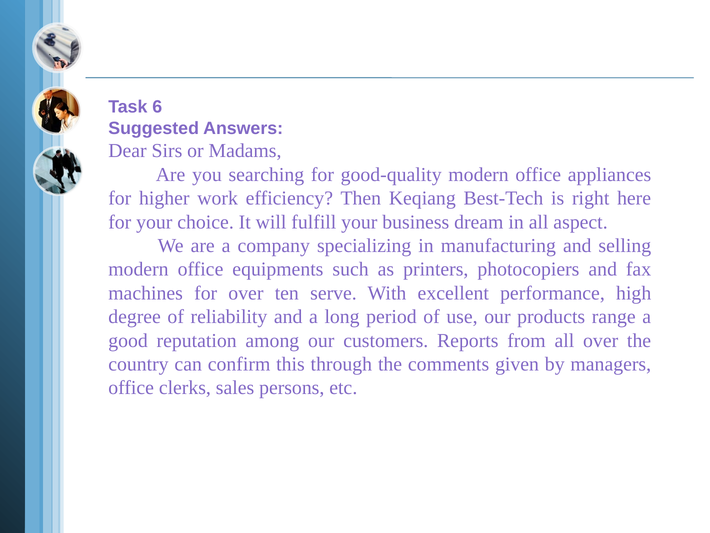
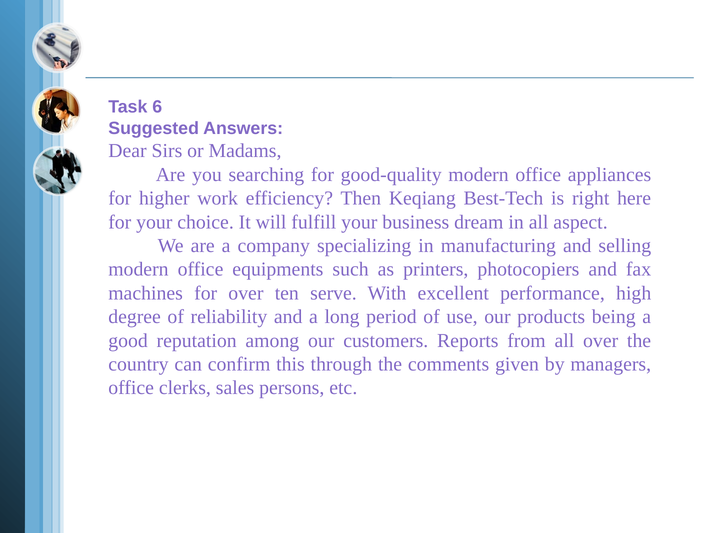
range: range -> being (614, 317)
